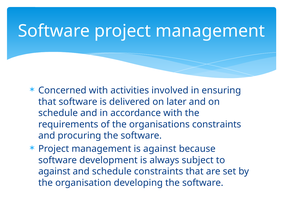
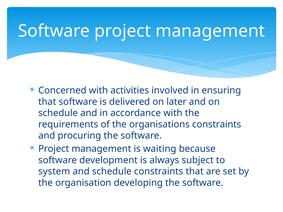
is against: against -> waiting (160, 149)
against: against -> system (54, 172)
